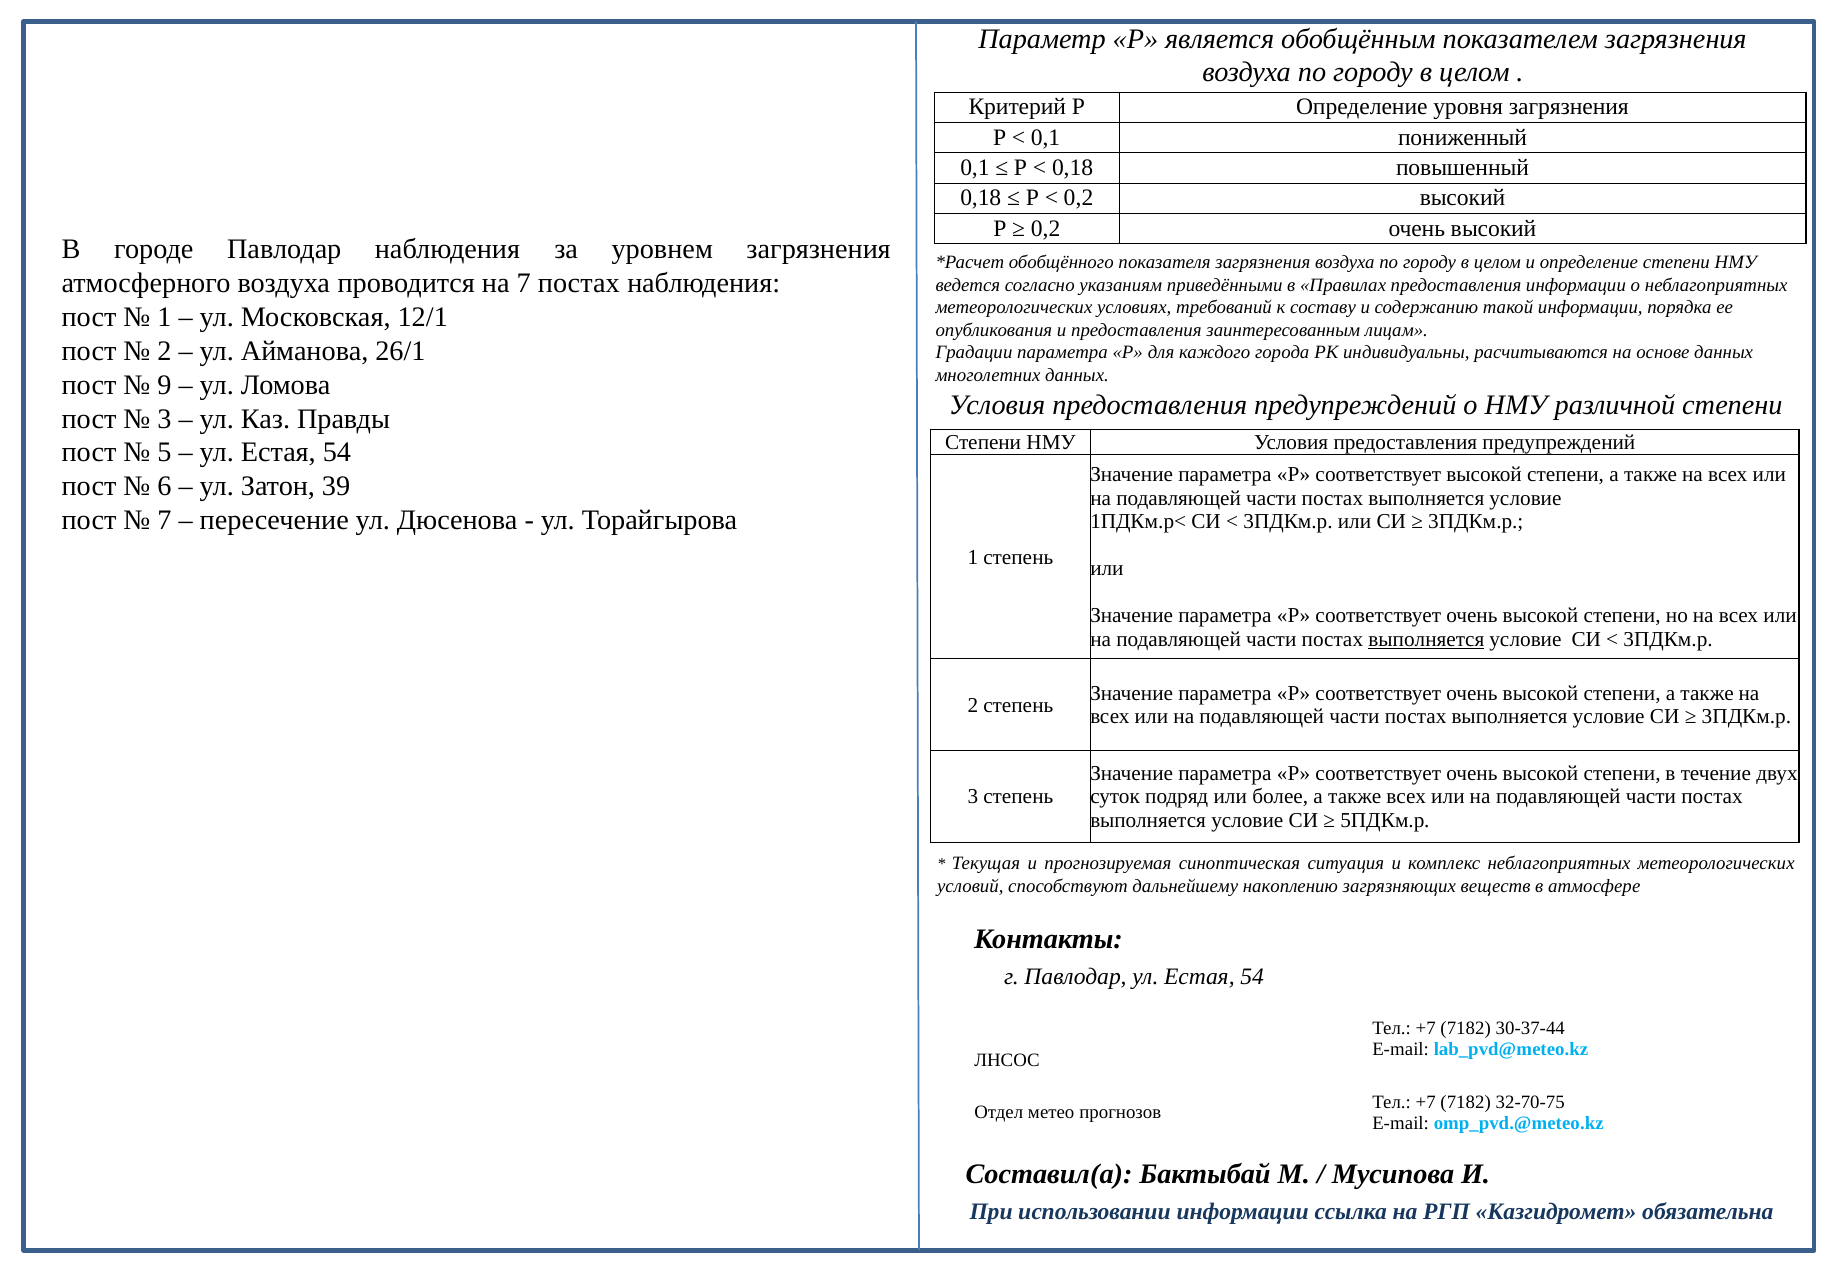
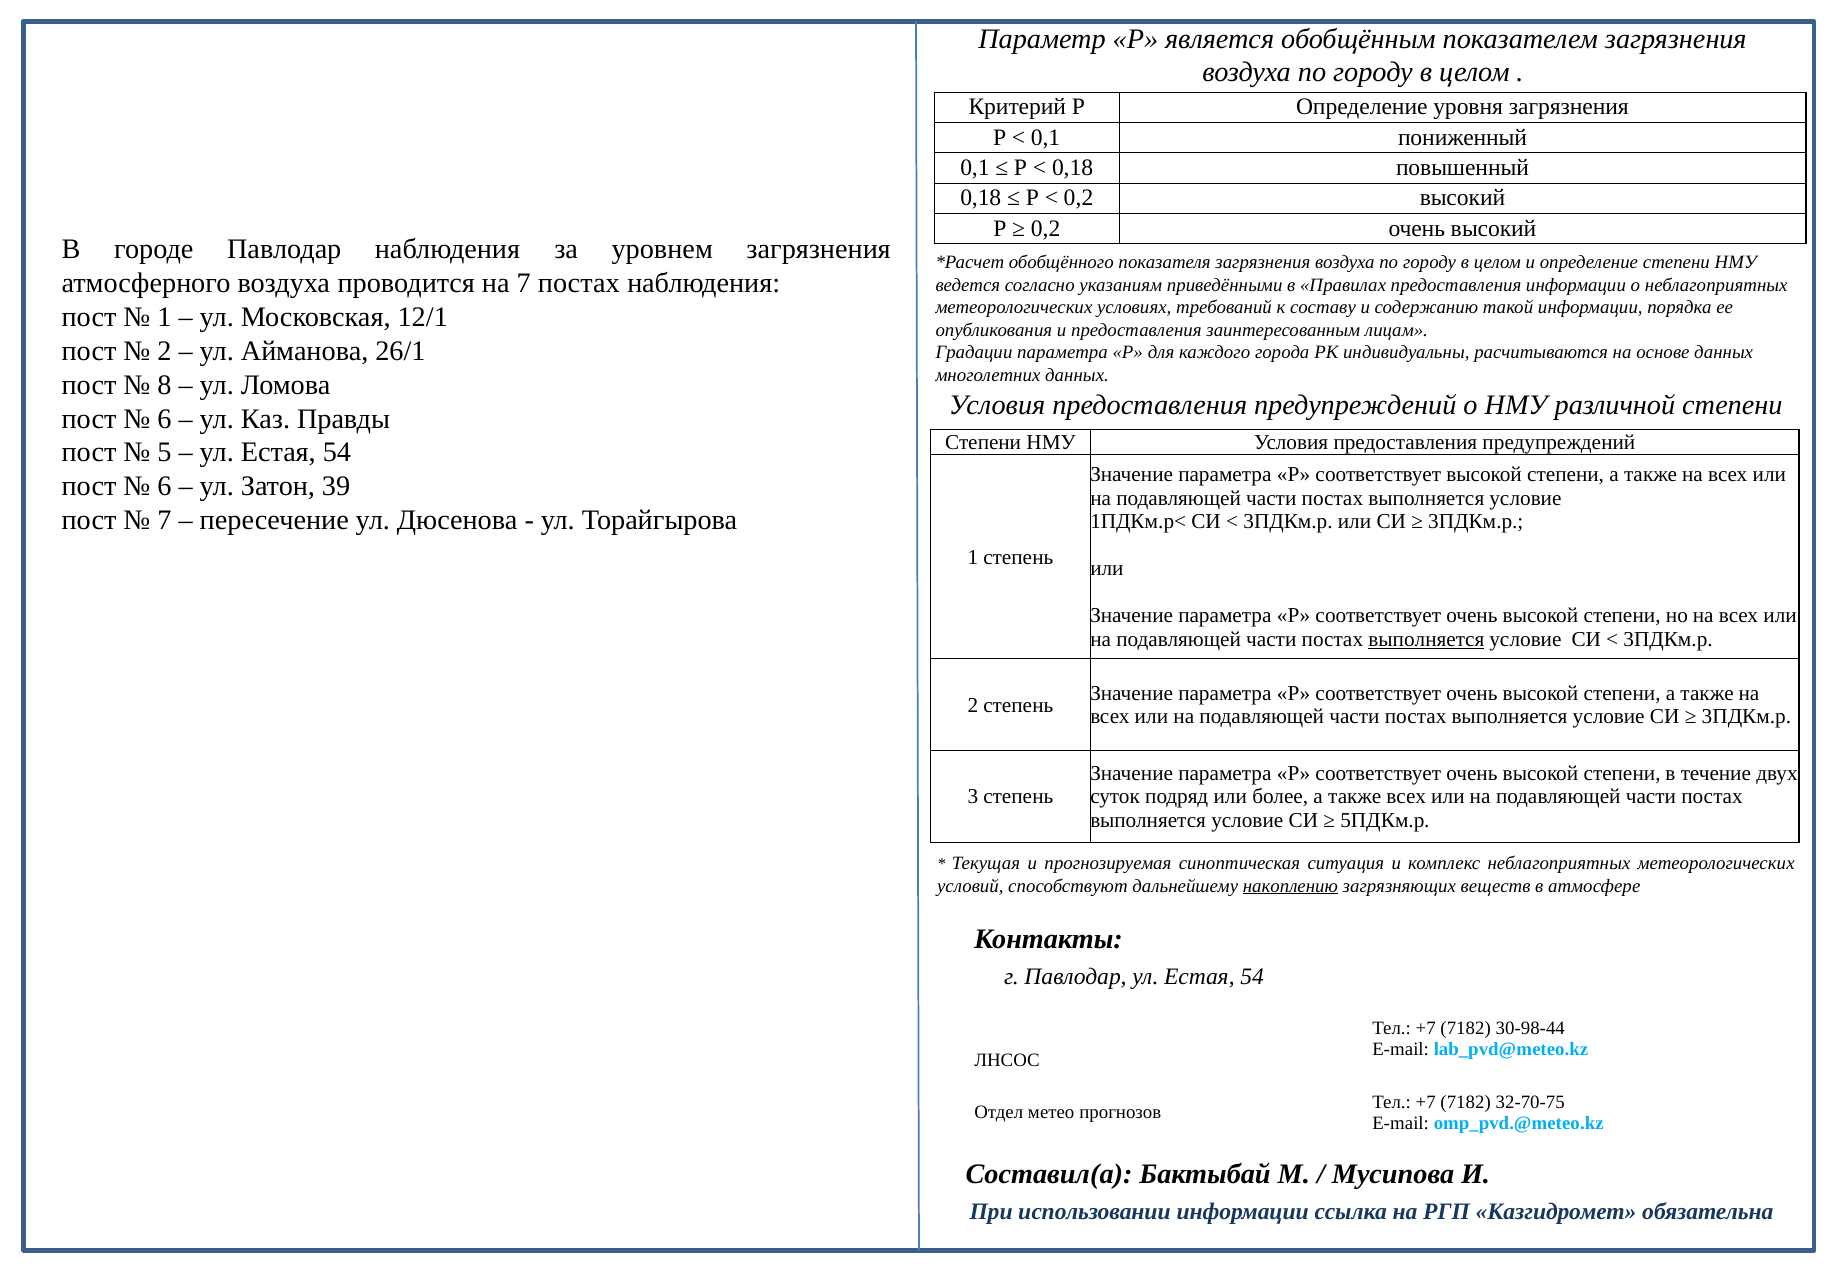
9: 9 -> 8 (164, 385)
3: 3 -> 6 (164, 419)
накоплению underline: none -> present (1290, 886)
30-37-44: 30-37-44 -> 30-98-44 (1530, 1029)
